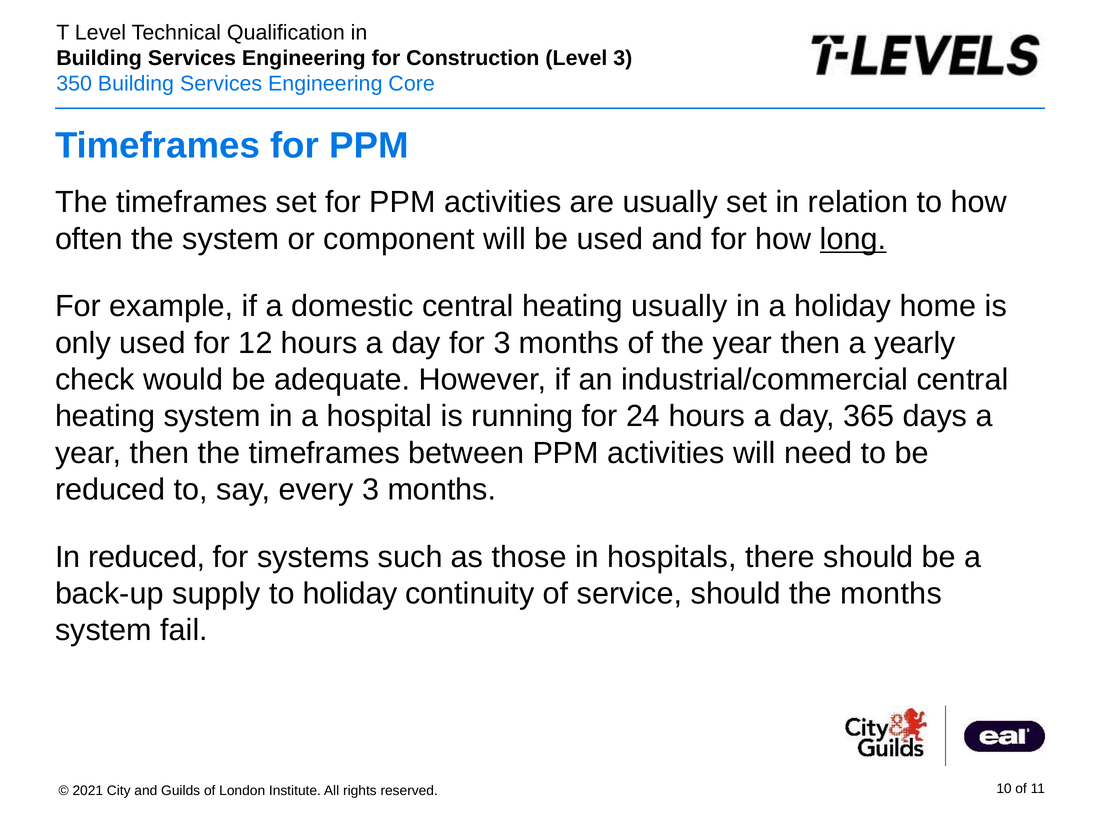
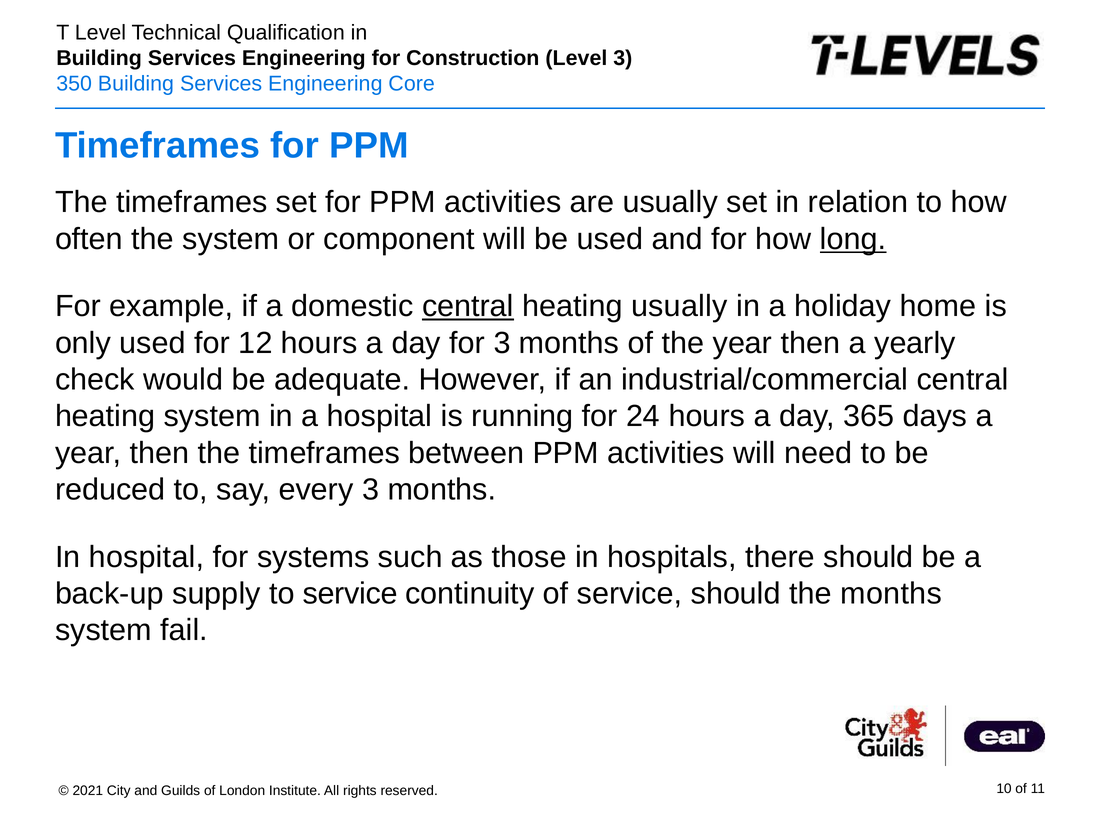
central underline: none -> present (468, 306)
In reduced: reduced -> hospital (147, 557)
to holiday: holiday -> service (350, 594)
